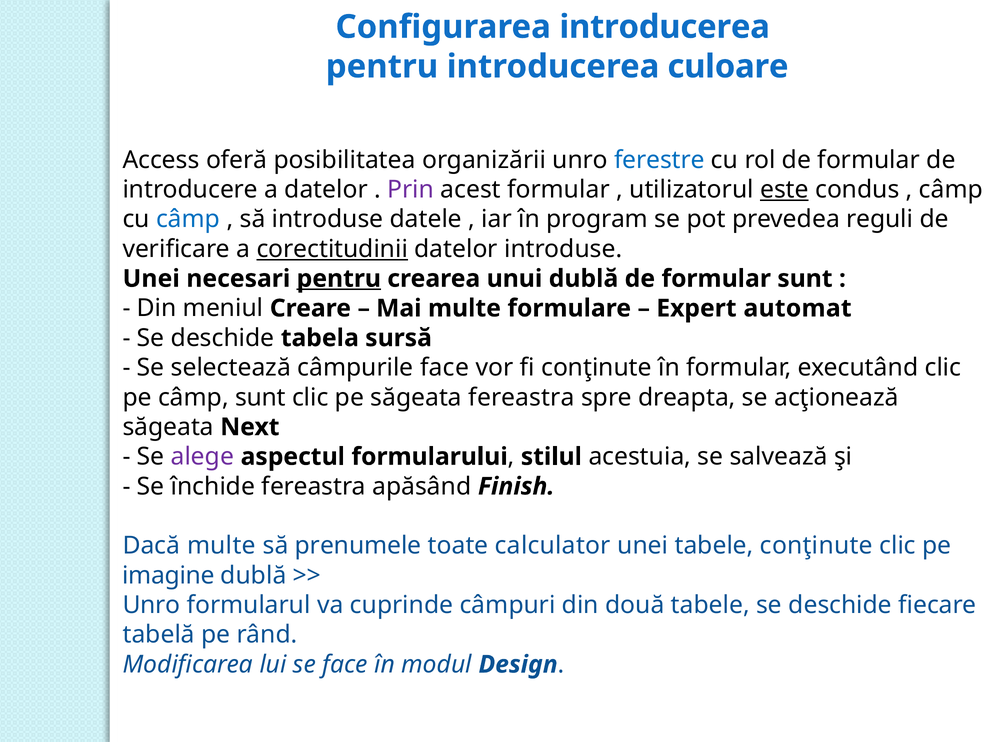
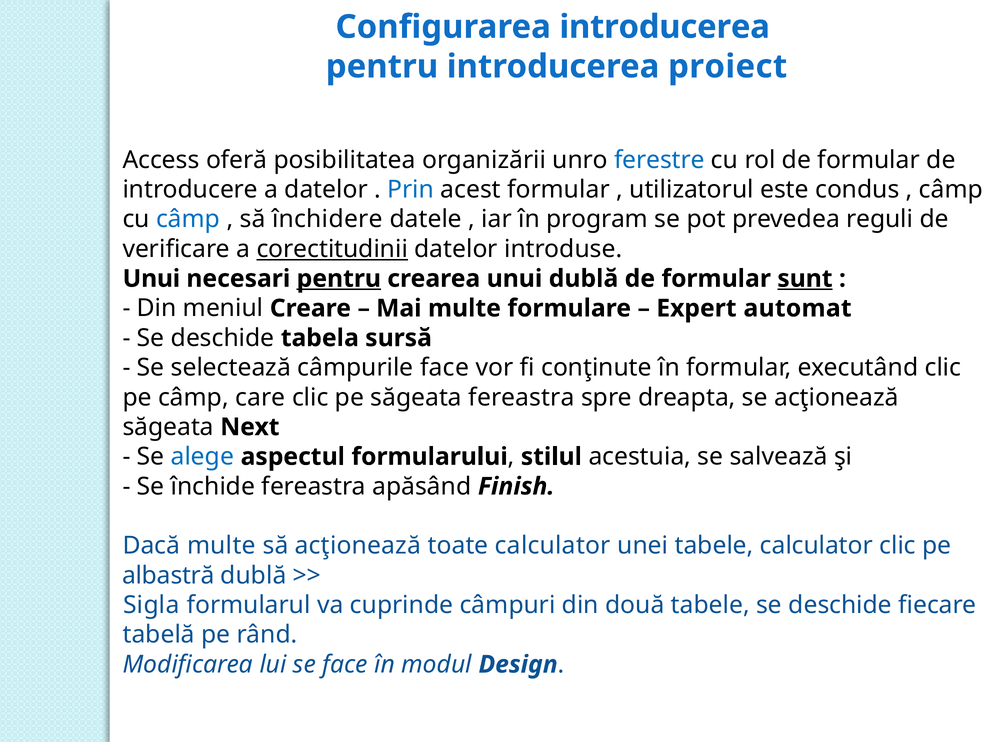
culoare: culoare -> proiect (728, 66)
Prin colour: purple -> blue (411, 190)
este underline: present -> none (784, 190)
să introduse: introduse -> închidere (327, 219)
Unei: Unei -> Unui (151, 279)
sunt underline: none -> present (805, 279)
câmp sunt: sunt -> care (260, 397)
alege colour: purple -> blue (202, 457)
să prenumele: prenumele -> acţionează (358, 546)
tabele conţinute: conţinute -> calculator (816, 546)
imagine: imagine -> albastră (168, 575)
Unro: Unro -> Sigla (151, 605)
